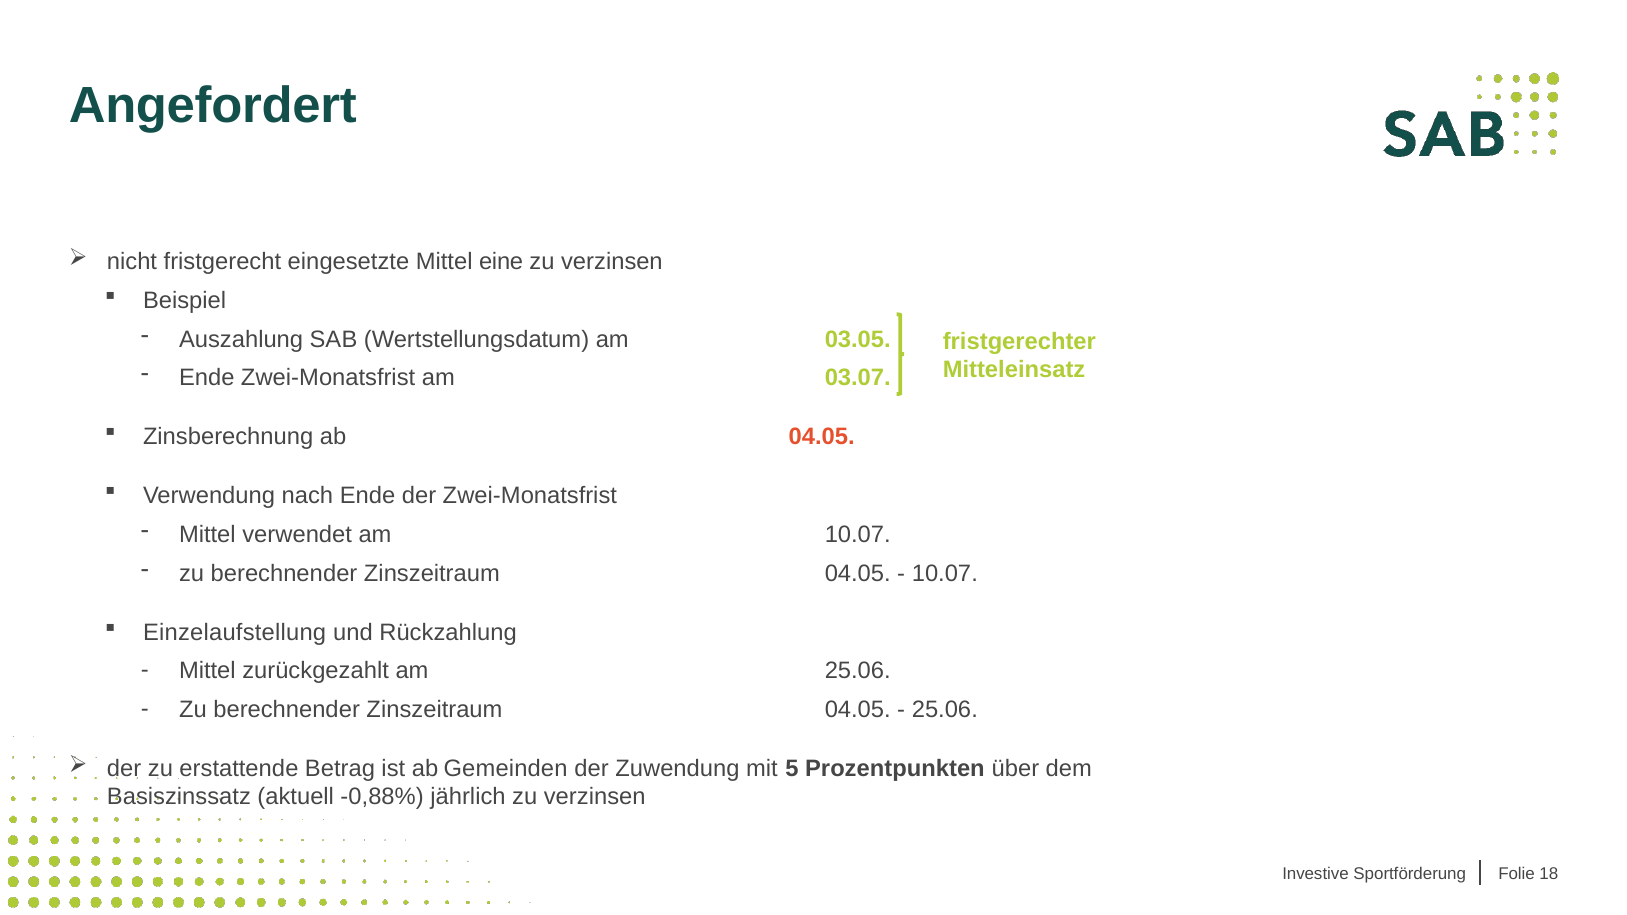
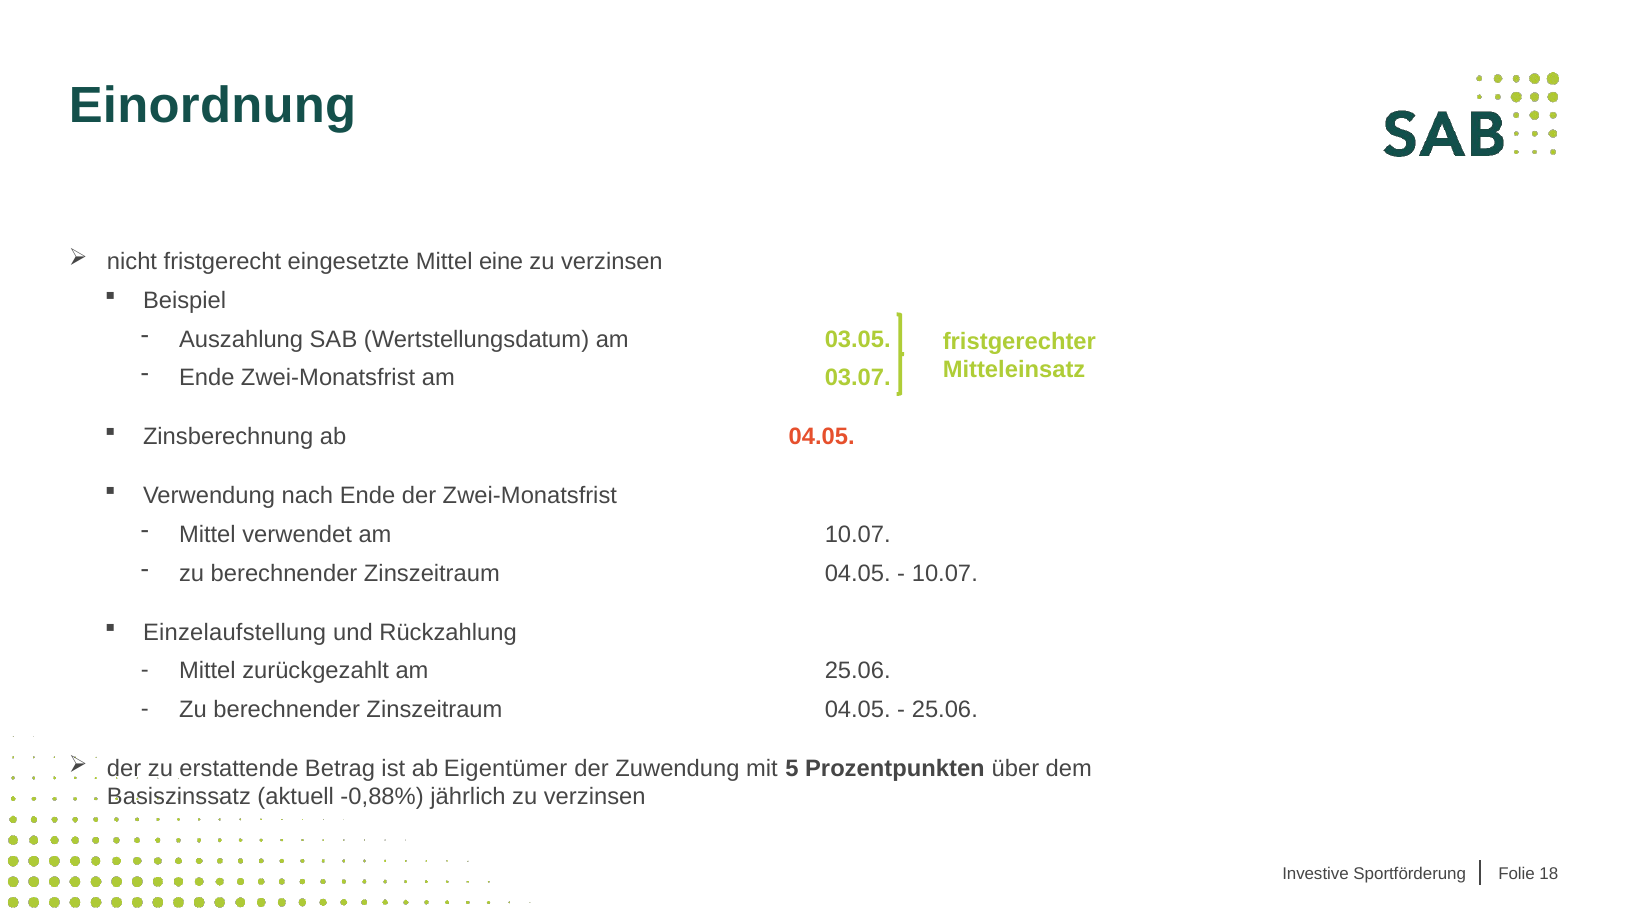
Angefordert: Angefordert -> Einordnung (213, 106)
Gemeinden: Gemeinden -> Eigentümer (506, 769)
